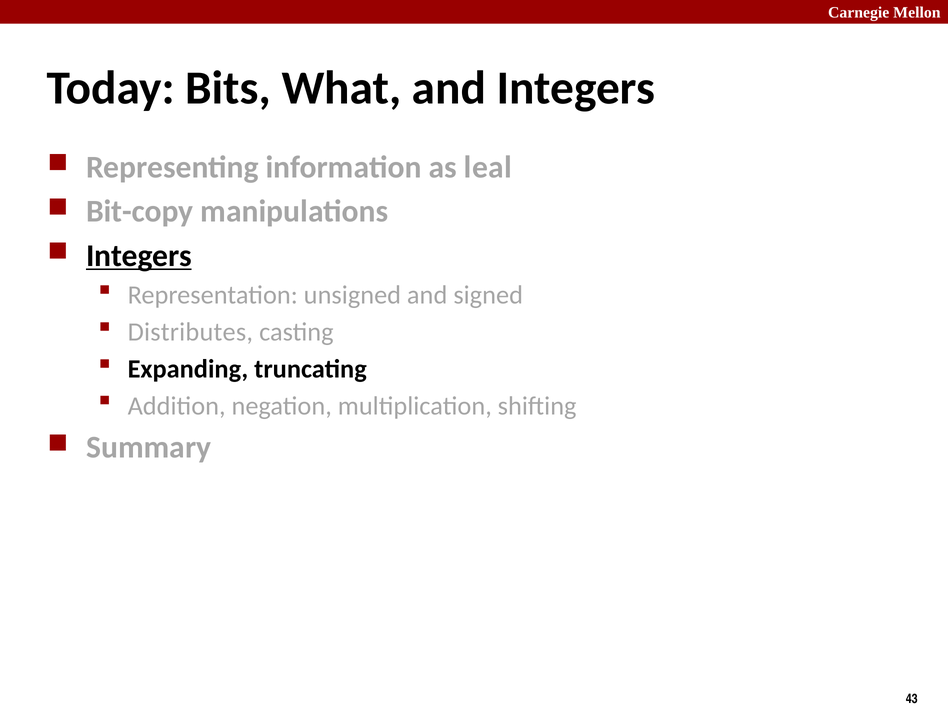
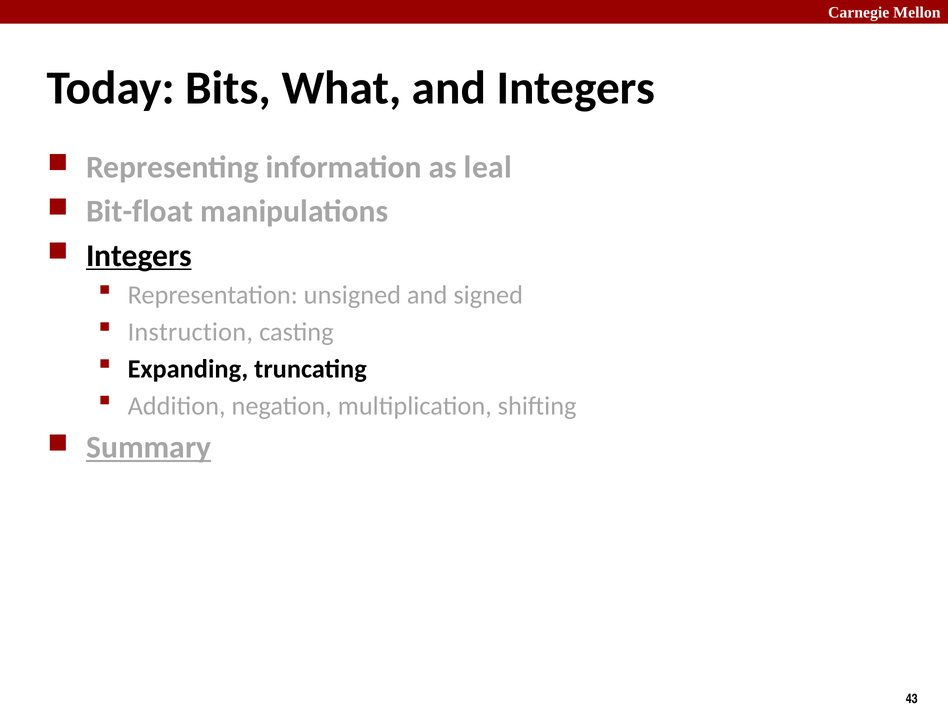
Bit-copy: Bit-copy -> Bit-float (140, 211)
Distributes: Distributes -> Instruction (190, 332)
Summary underline: none -> present (149, 447)
